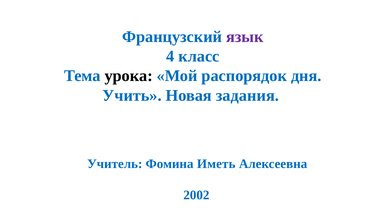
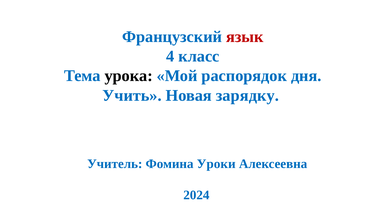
язык colour: purple -> red (245, 37)
задания: задания -> зарядку (247, 95)
Иметь: Иметь -> Уроки (216, 164)
2002: 2002 -> 2024 (196, 195)
